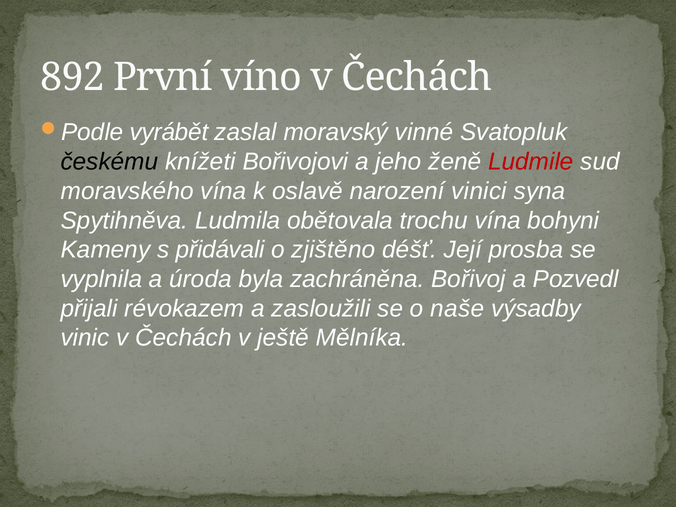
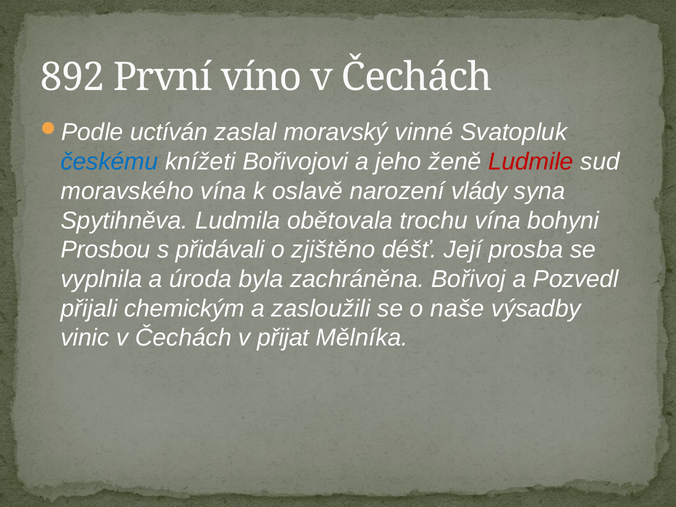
vyrábět: vyrábět -> uctíván (169, 132)
českému colour: black -> blue (110, 162)
vinici: vinici -> vlády (479, 191)
Kameny: Kameny -> Prosbou (106, 250)
révokazem: révokazem -> chemickým (185, 309)
ještě: ještě -> přijat (283, 338)
